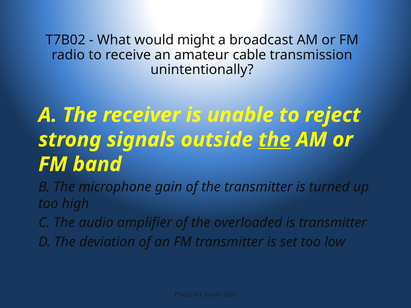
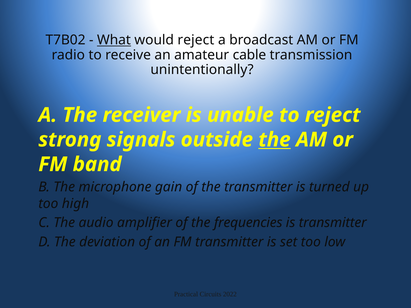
What underline: none -> present (114, 40)
would might: might -> reject (196, 40)
overloaded: overloaded -> frequencies (248, 223)
